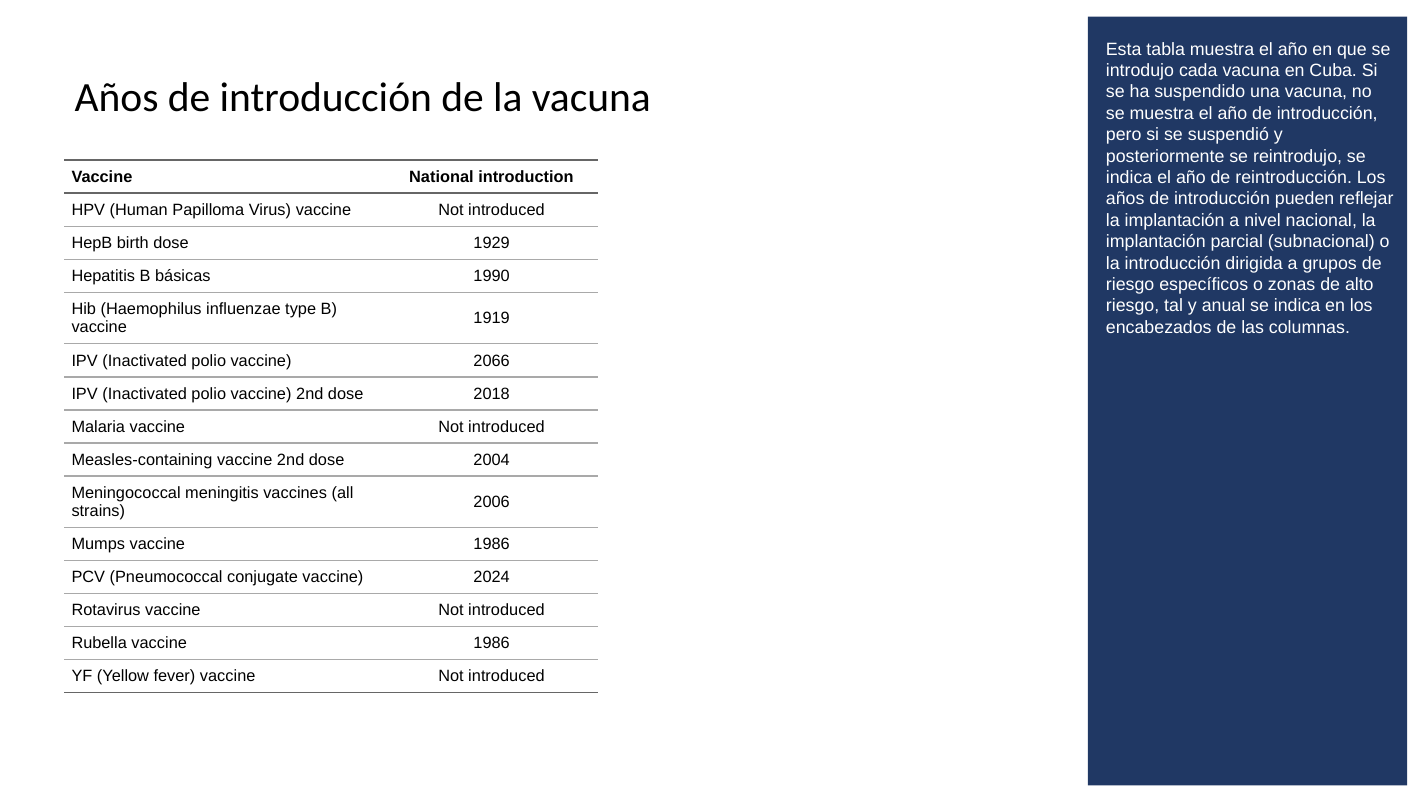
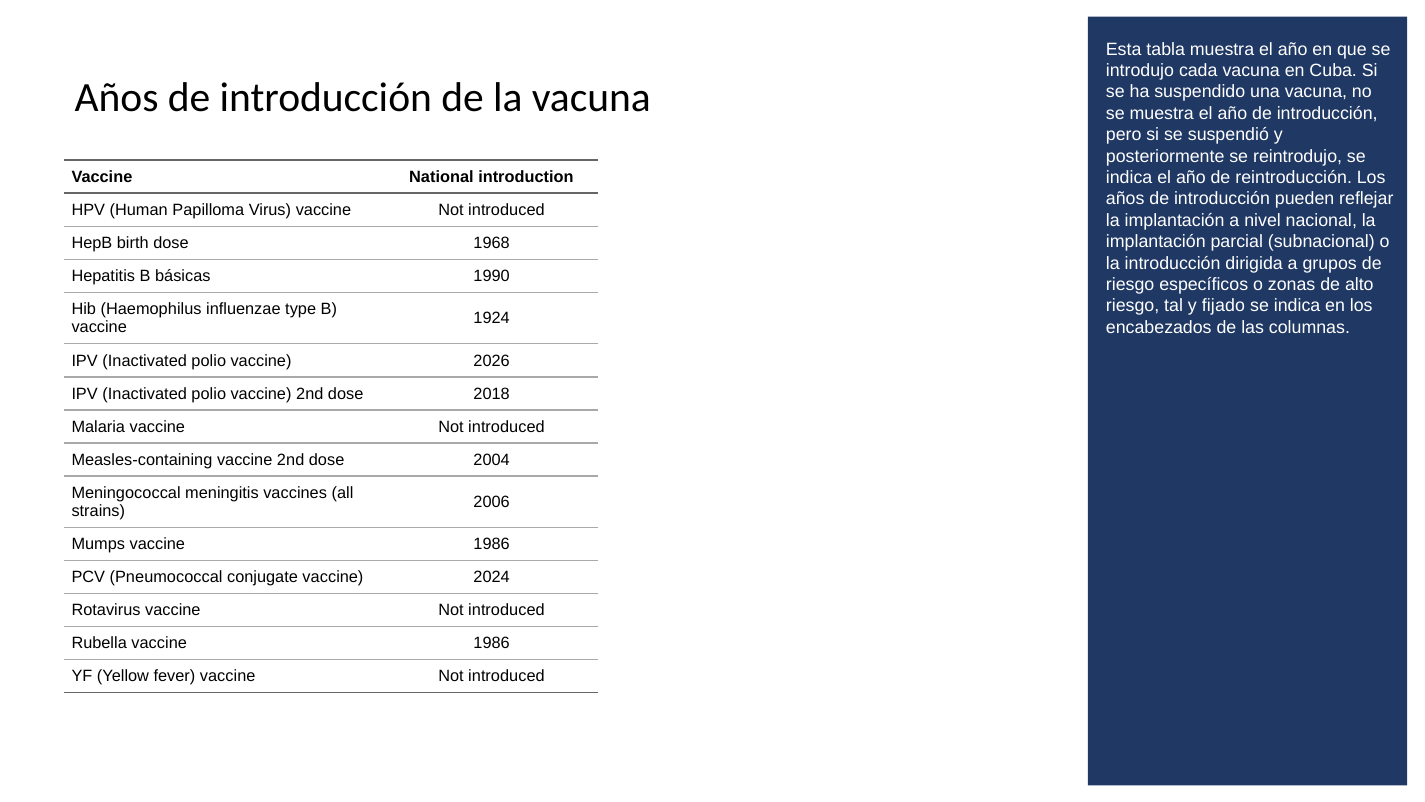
1929: 1929 -> 1968 (492, 243)
anual: anual -> fijado (1223, 306)
1919: 1919 -> 1924 (492, 318)
2066: 2066 -> 2026 (492, 360)
